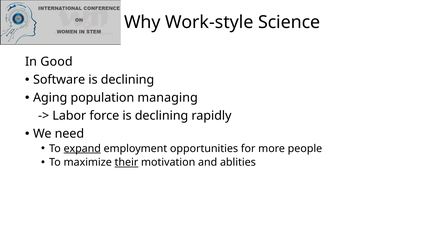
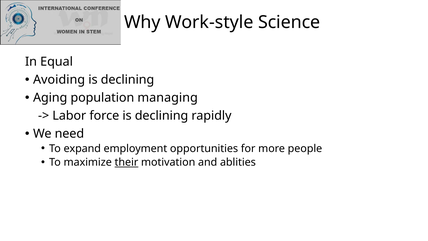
Good: Good -> Equal (57, 62)
Software: Software -> Avoiding (59, 80)
expand underline: present -> none (82, 148)
